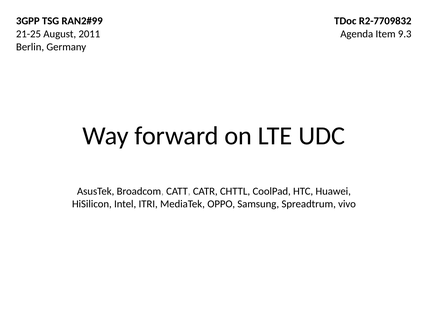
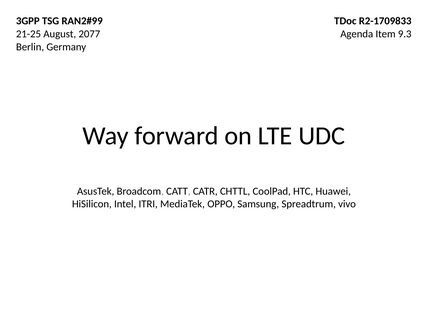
R2-7709832: R2-7709832 -> R2-1709833 (385, 21)
2011: 2011 -> 2077 (89, 34)
